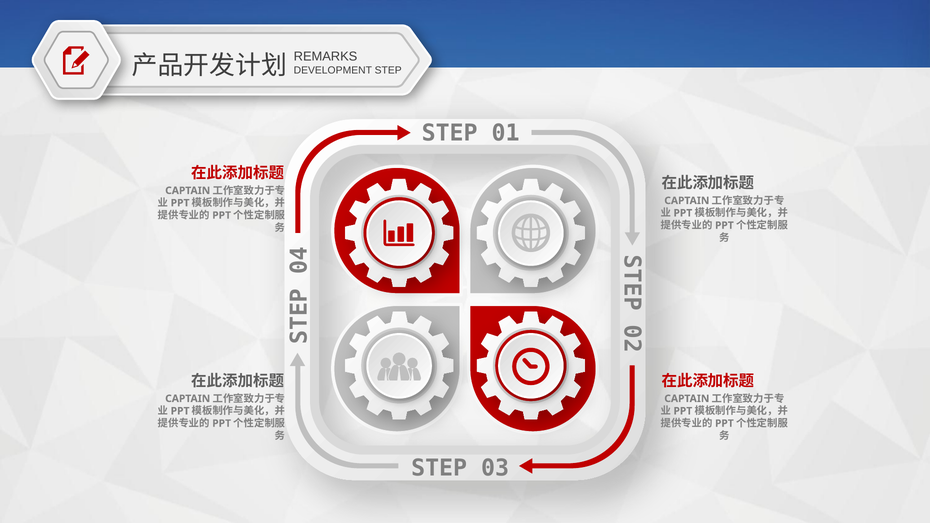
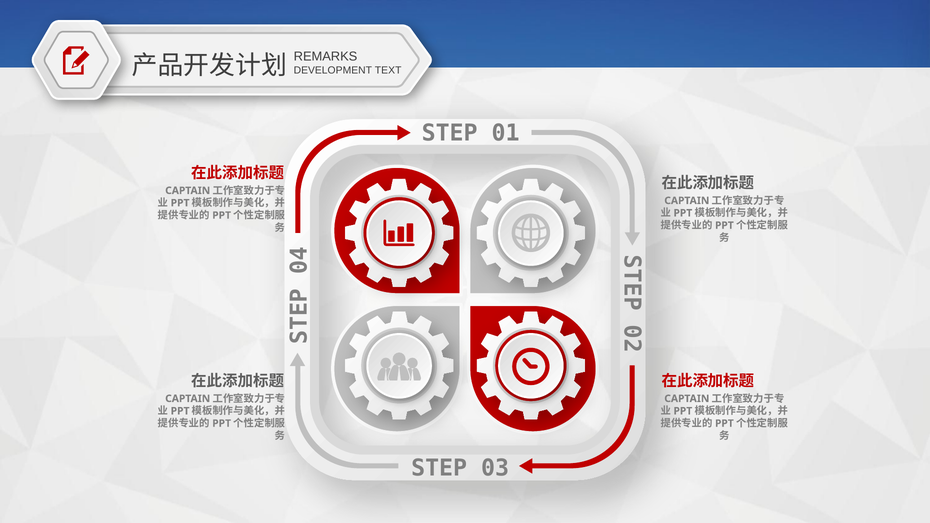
DEVELOPMENT STEP: STEP -> TEXT (388, 71)
